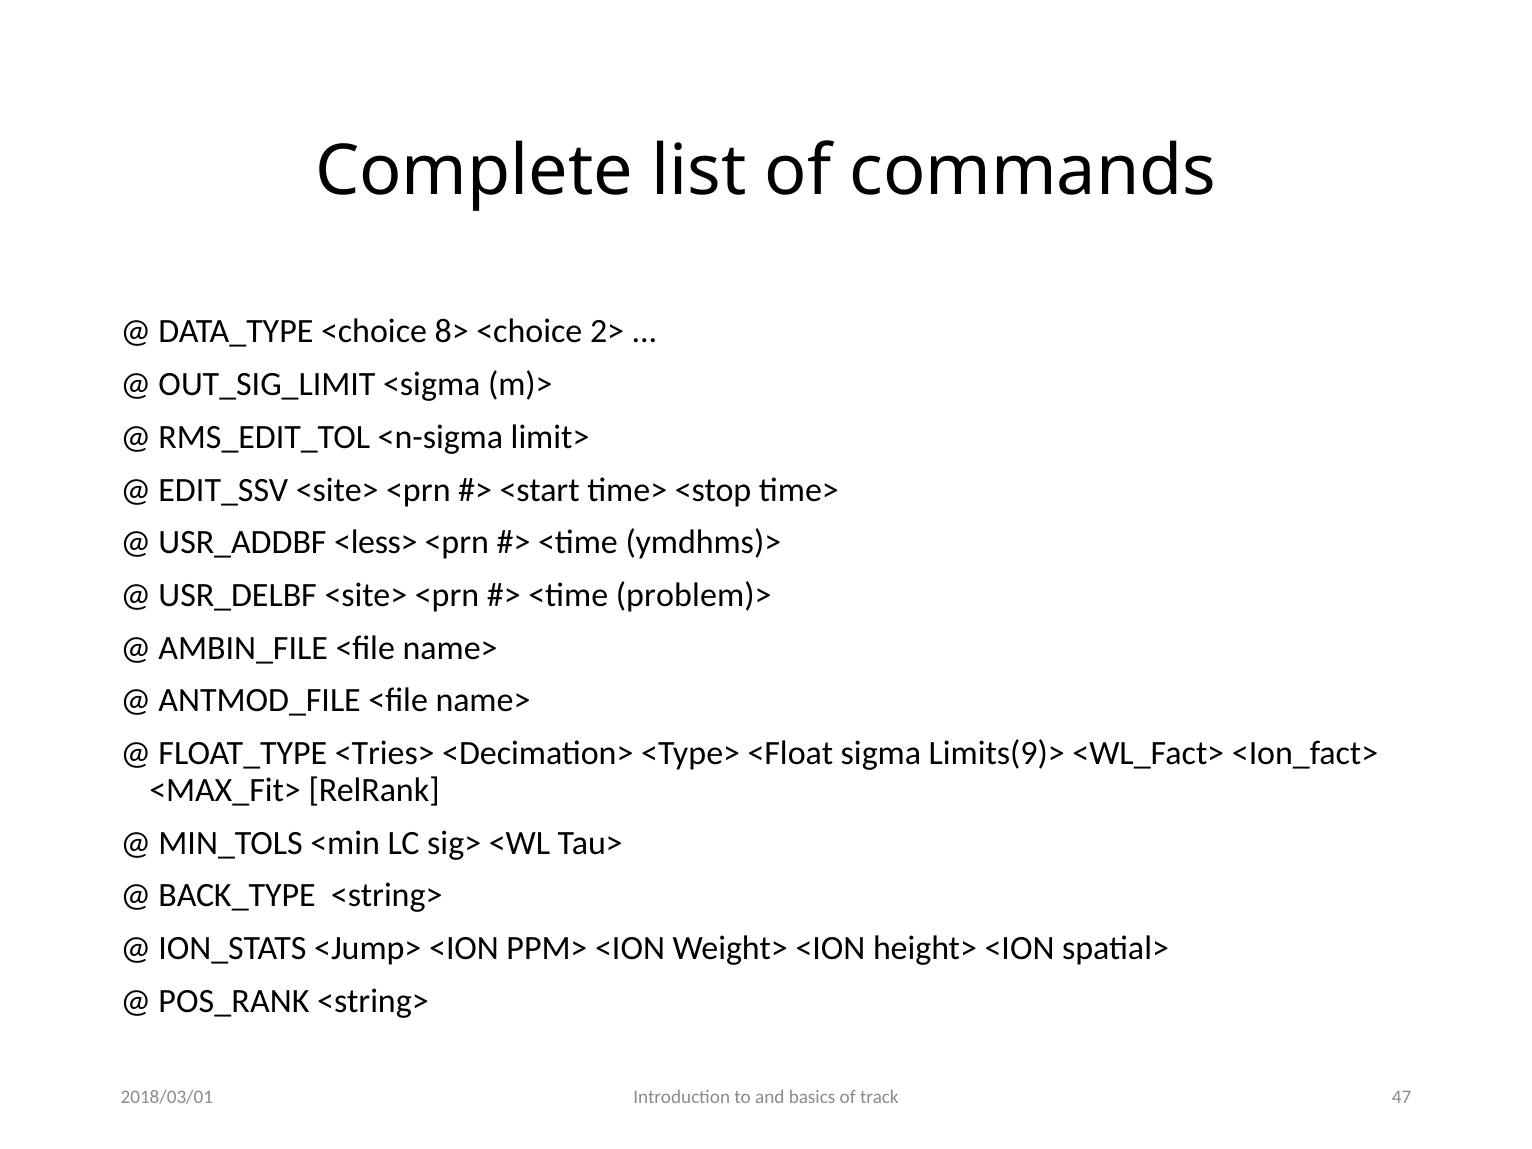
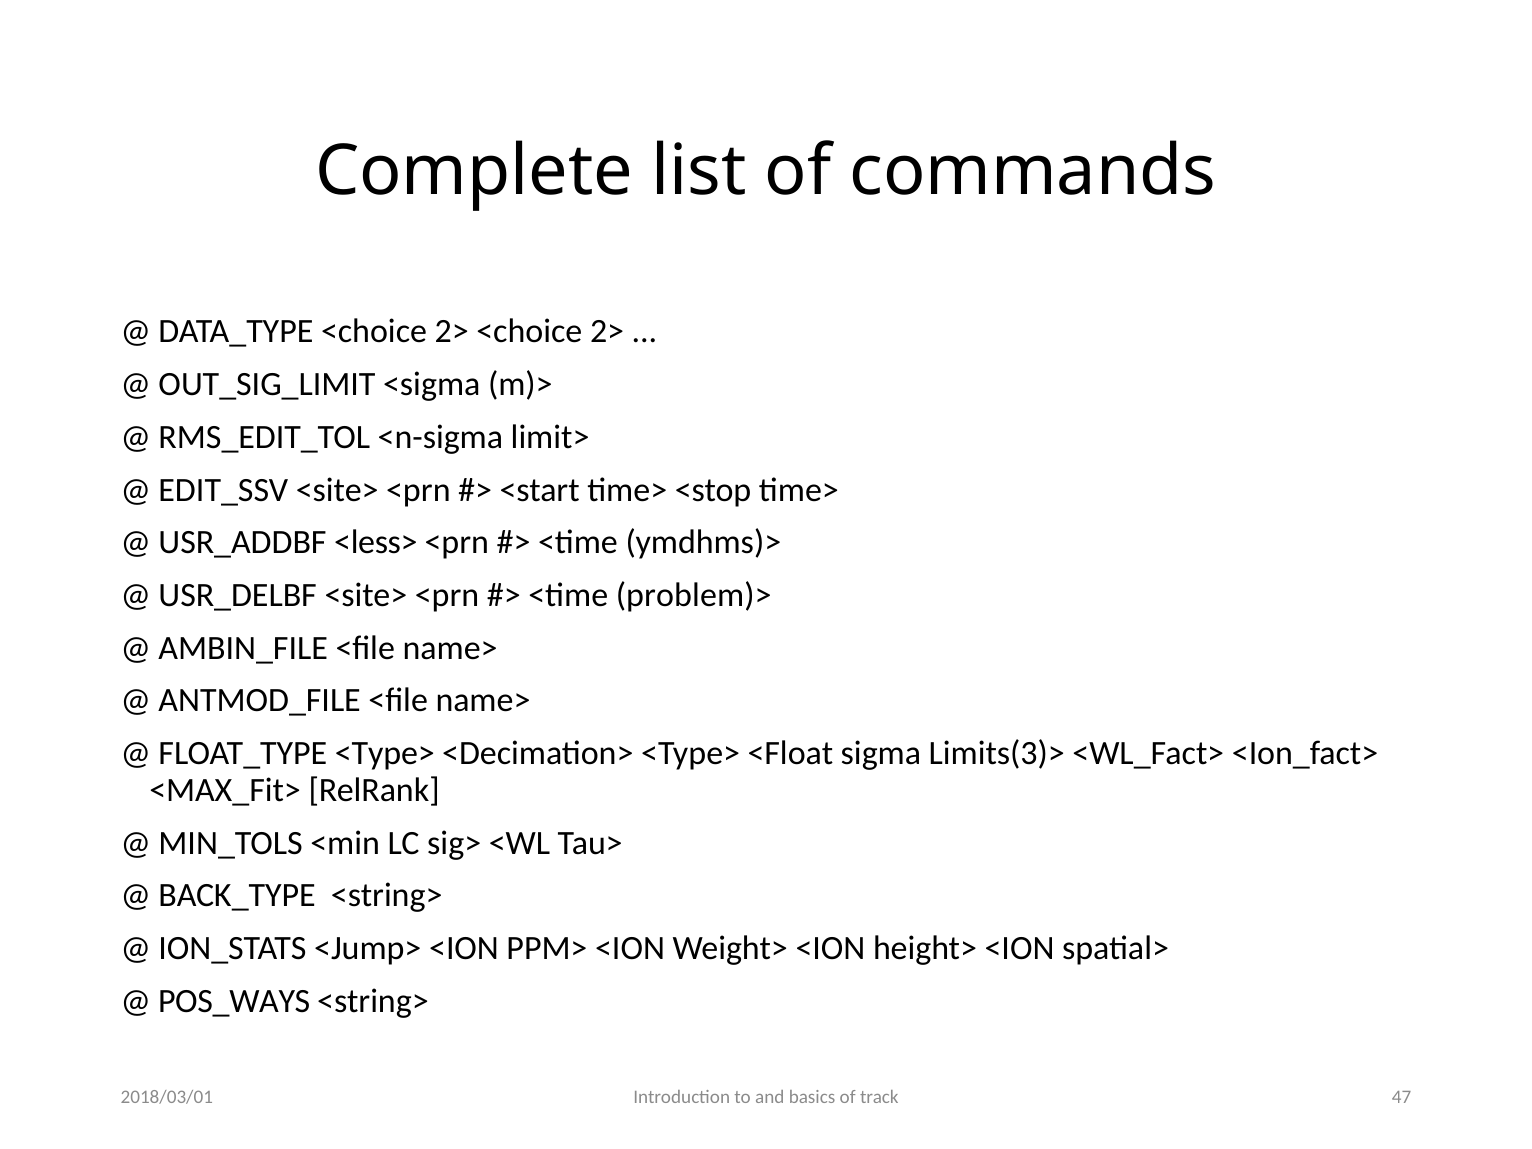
DATA_TYPE <choice 8>: 8> -> 2> (452, 332)
FLOAT_TYPE <Tries>: <Tries> -> <Type> (385, 753)
Limits(9)>: Limits(9)> -> Limits(3)> (997, 753)
POS_RANK: POS_RANK -> POS_WAYS (234, 1001)
